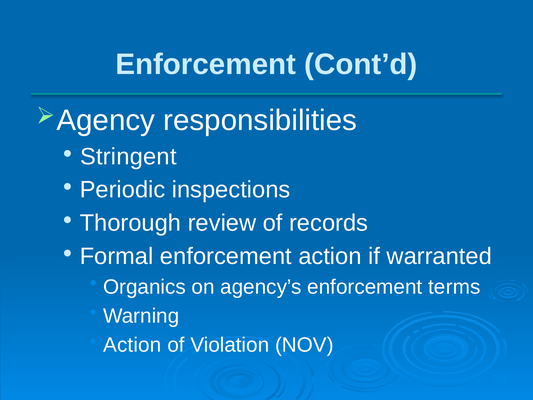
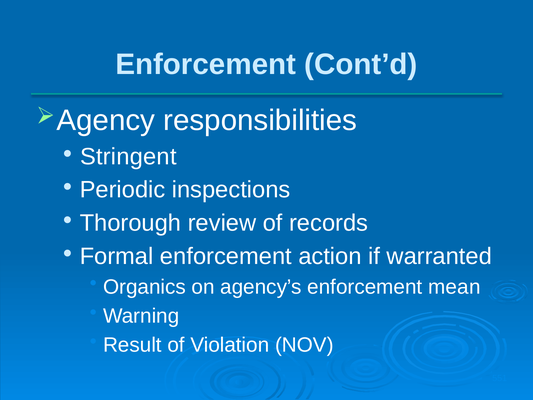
terms: terms -> mean (454, 287)
Action: Action -> Result (132, 345)
